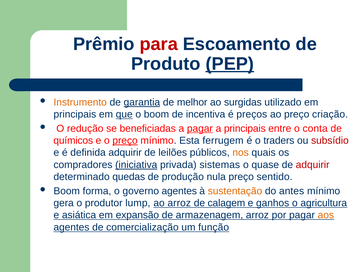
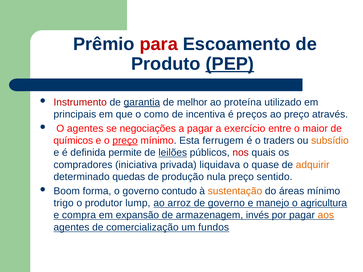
Instrumento colour: orange -> red (80, 102)
surgidas: surgidas -> proteína (243, 102)
que underline: present -> none (124, 114)
o boom: boom -> como (156, 114)
criação: criação -> através (330, 114)
O redução: redução -> agentes (85, 129)
beneficiadas: beneficiadas -> negociações (148, 129)
pagar underline: present -> none (200, 129)
a principais: principais -> exercício (245, 129)
conta: conta -> maior (315, 129)
subsídio colour: red -> orange (330, 141)
definida adquirir: adquirir -> permite (125, 153)
leilões underline: none -> present (173, 153)
nos colour: orange -> red (241, 153)
iniciativa underline: present -> none (136, 165)
sistemas: sistemas -> liquidava (220, 165)
adquirir colour: red -> orange (313, 165)
governo agentes: agentes -> contudo (179, 191)
antes: antes -> áreas (292, 191)
gera: gera -> trigo (64, 203)
de calagem: calagem -> governo (226, 203)
ganhos: ganhos -> manejo (273, 203)
asiática: asiática -> compra (79, 215)
armazenagem arroz: arroz -> invés (257, 215)
função: função -> fundos (214, 227)
